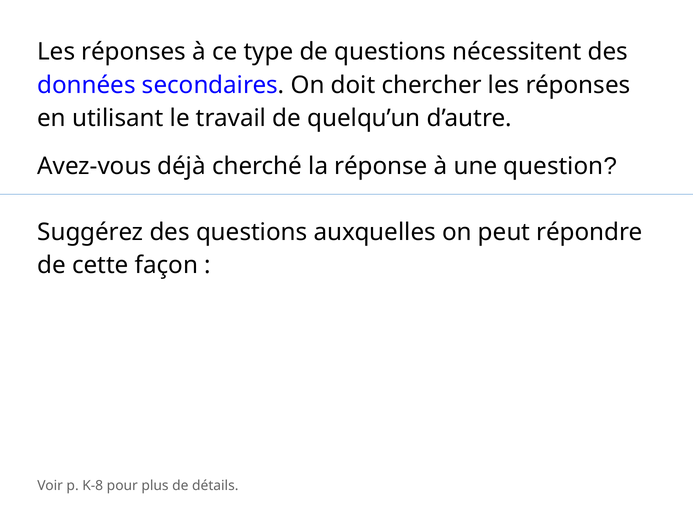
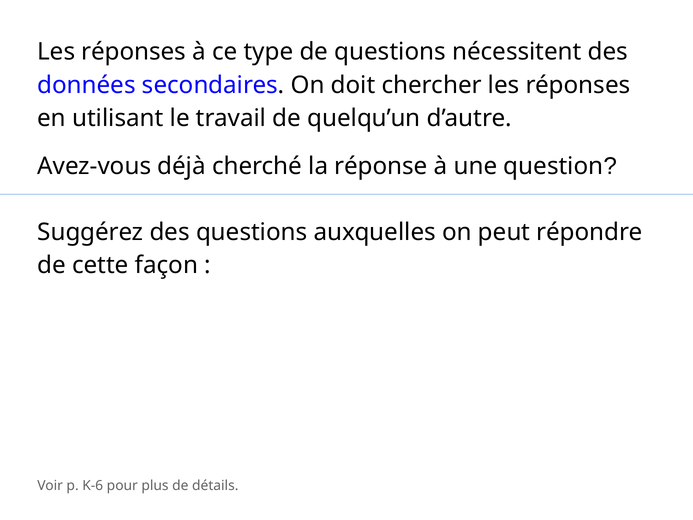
K-8: K-8 -> K-6 (93, 485)
